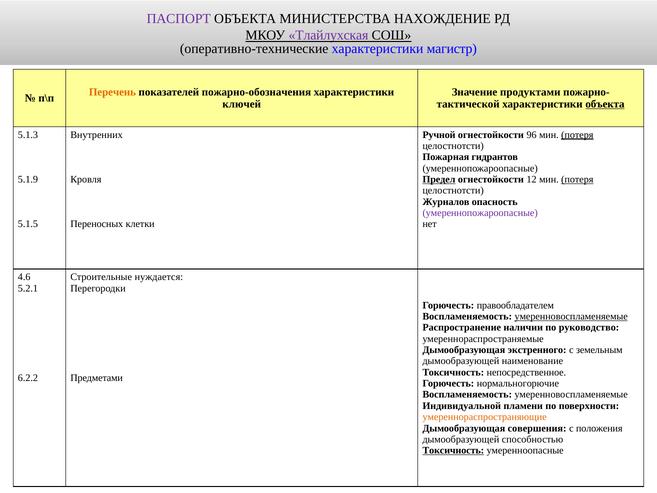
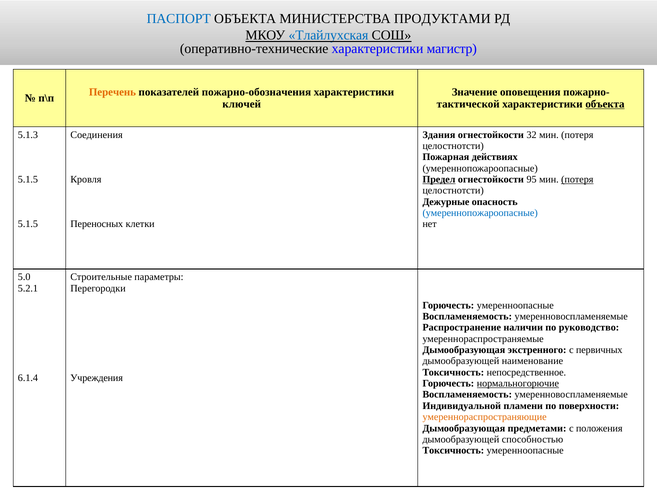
ПАСПОРТ colour: purple -> blue (179, 19)
НАХОЖДЕНИЕ: НАХОЖДЕНИЕ -> ПРОДУКТАМИ (442, 19)
Тлайлухская colour: purple -> blue (328, 35)
продуктами: продуктами -> оповещения (530, 92)
Внутренних: Внутренних -> Соединения (97, 135)
Ручной: Ручной -> Здания (439, 135)
96: 96 -> 32 (532, 135)
потеря underline: present -> none (577, 135)
гидрантов: гидрантов -> действиях (495, 157)
5.1.9: 5.1.9 -> 5.1.5 (28, 179)
12: 12 -> 95 (532, 179)
Журналов: Журналов -> Дежурные (446, 202)
умереннопожароопасные colour: purple -> blue (480, 213)
4.6: 4.6 -> 5.0 (24, 277)
нуждается: нуждается -> параметры (159, 277)
Горючесть правообладателем: правообладателем -> умеренноопасные (515, 305)
умеренновоспламеняемые underline: present -> none (571, 316)
земельным: земельным -> первичных (599, 350)
6.2.2: 6.2.2 -> 6.1.4 (28, 378)
Предметами: Предметами -> Учреждения (97, 378)
нормальногорючие underline: none -> present (518, 383)
совершения: совершения -> предметами (537, 428)
Токсичность underline: present -> none (453, 450)
